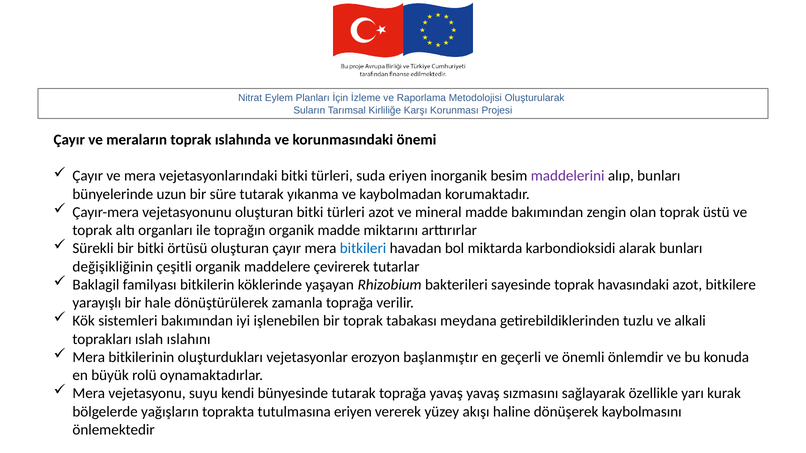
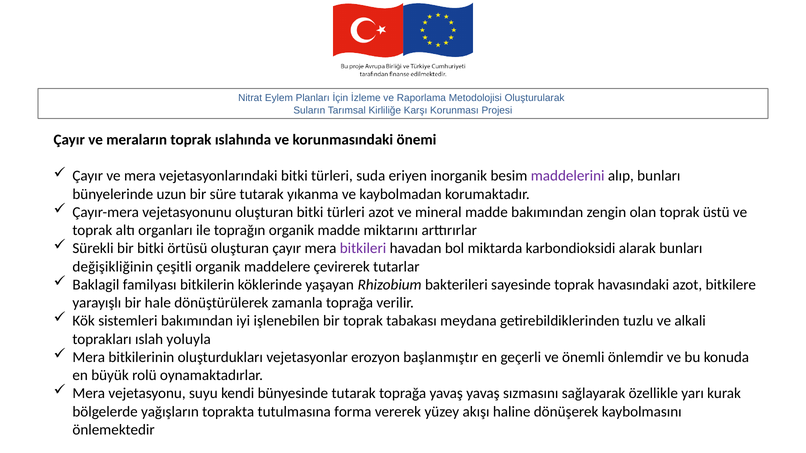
bitkileri colour: blue -> purple (363, 249)
ıslahını: ıslahını -> yoluyla (189, 339)
tutulmasına eriyen: eriyen -> forma (353, 412)
